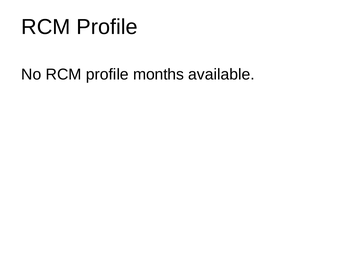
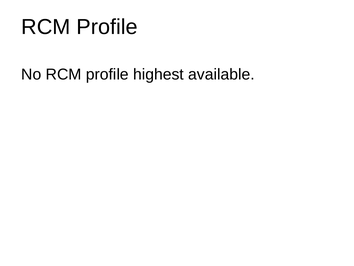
months: months -> highest (158, 74)
